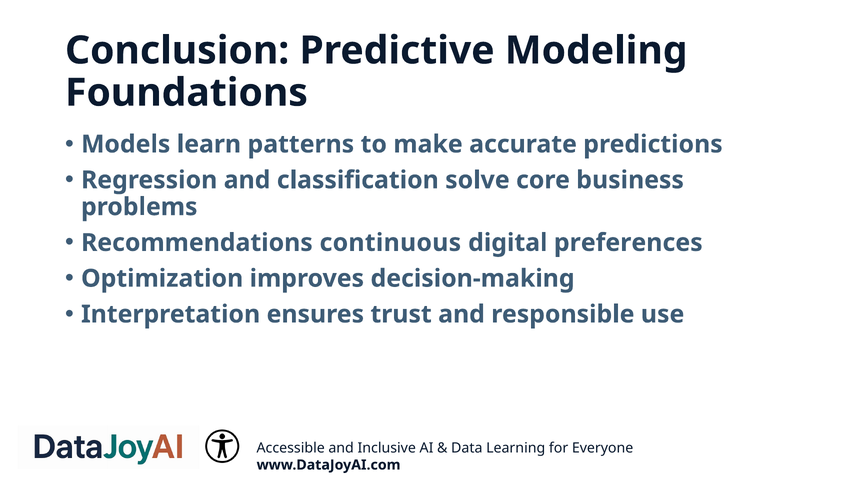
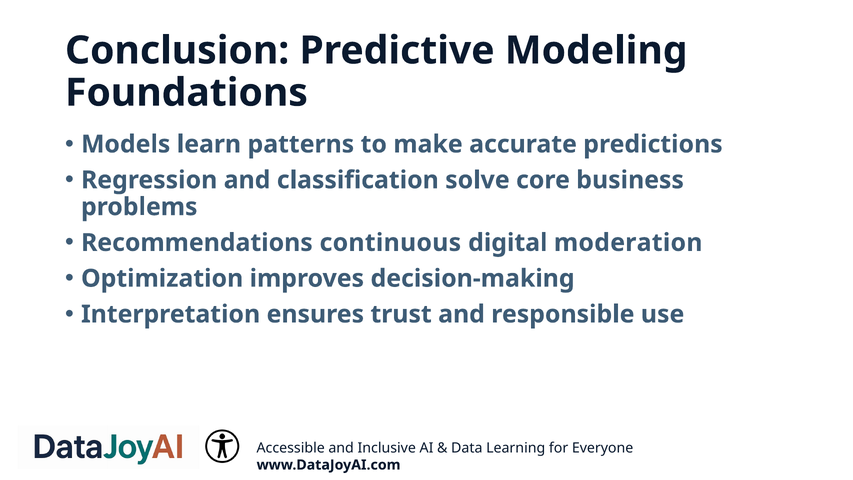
preferences: preferences -> moderation (628, 243)
